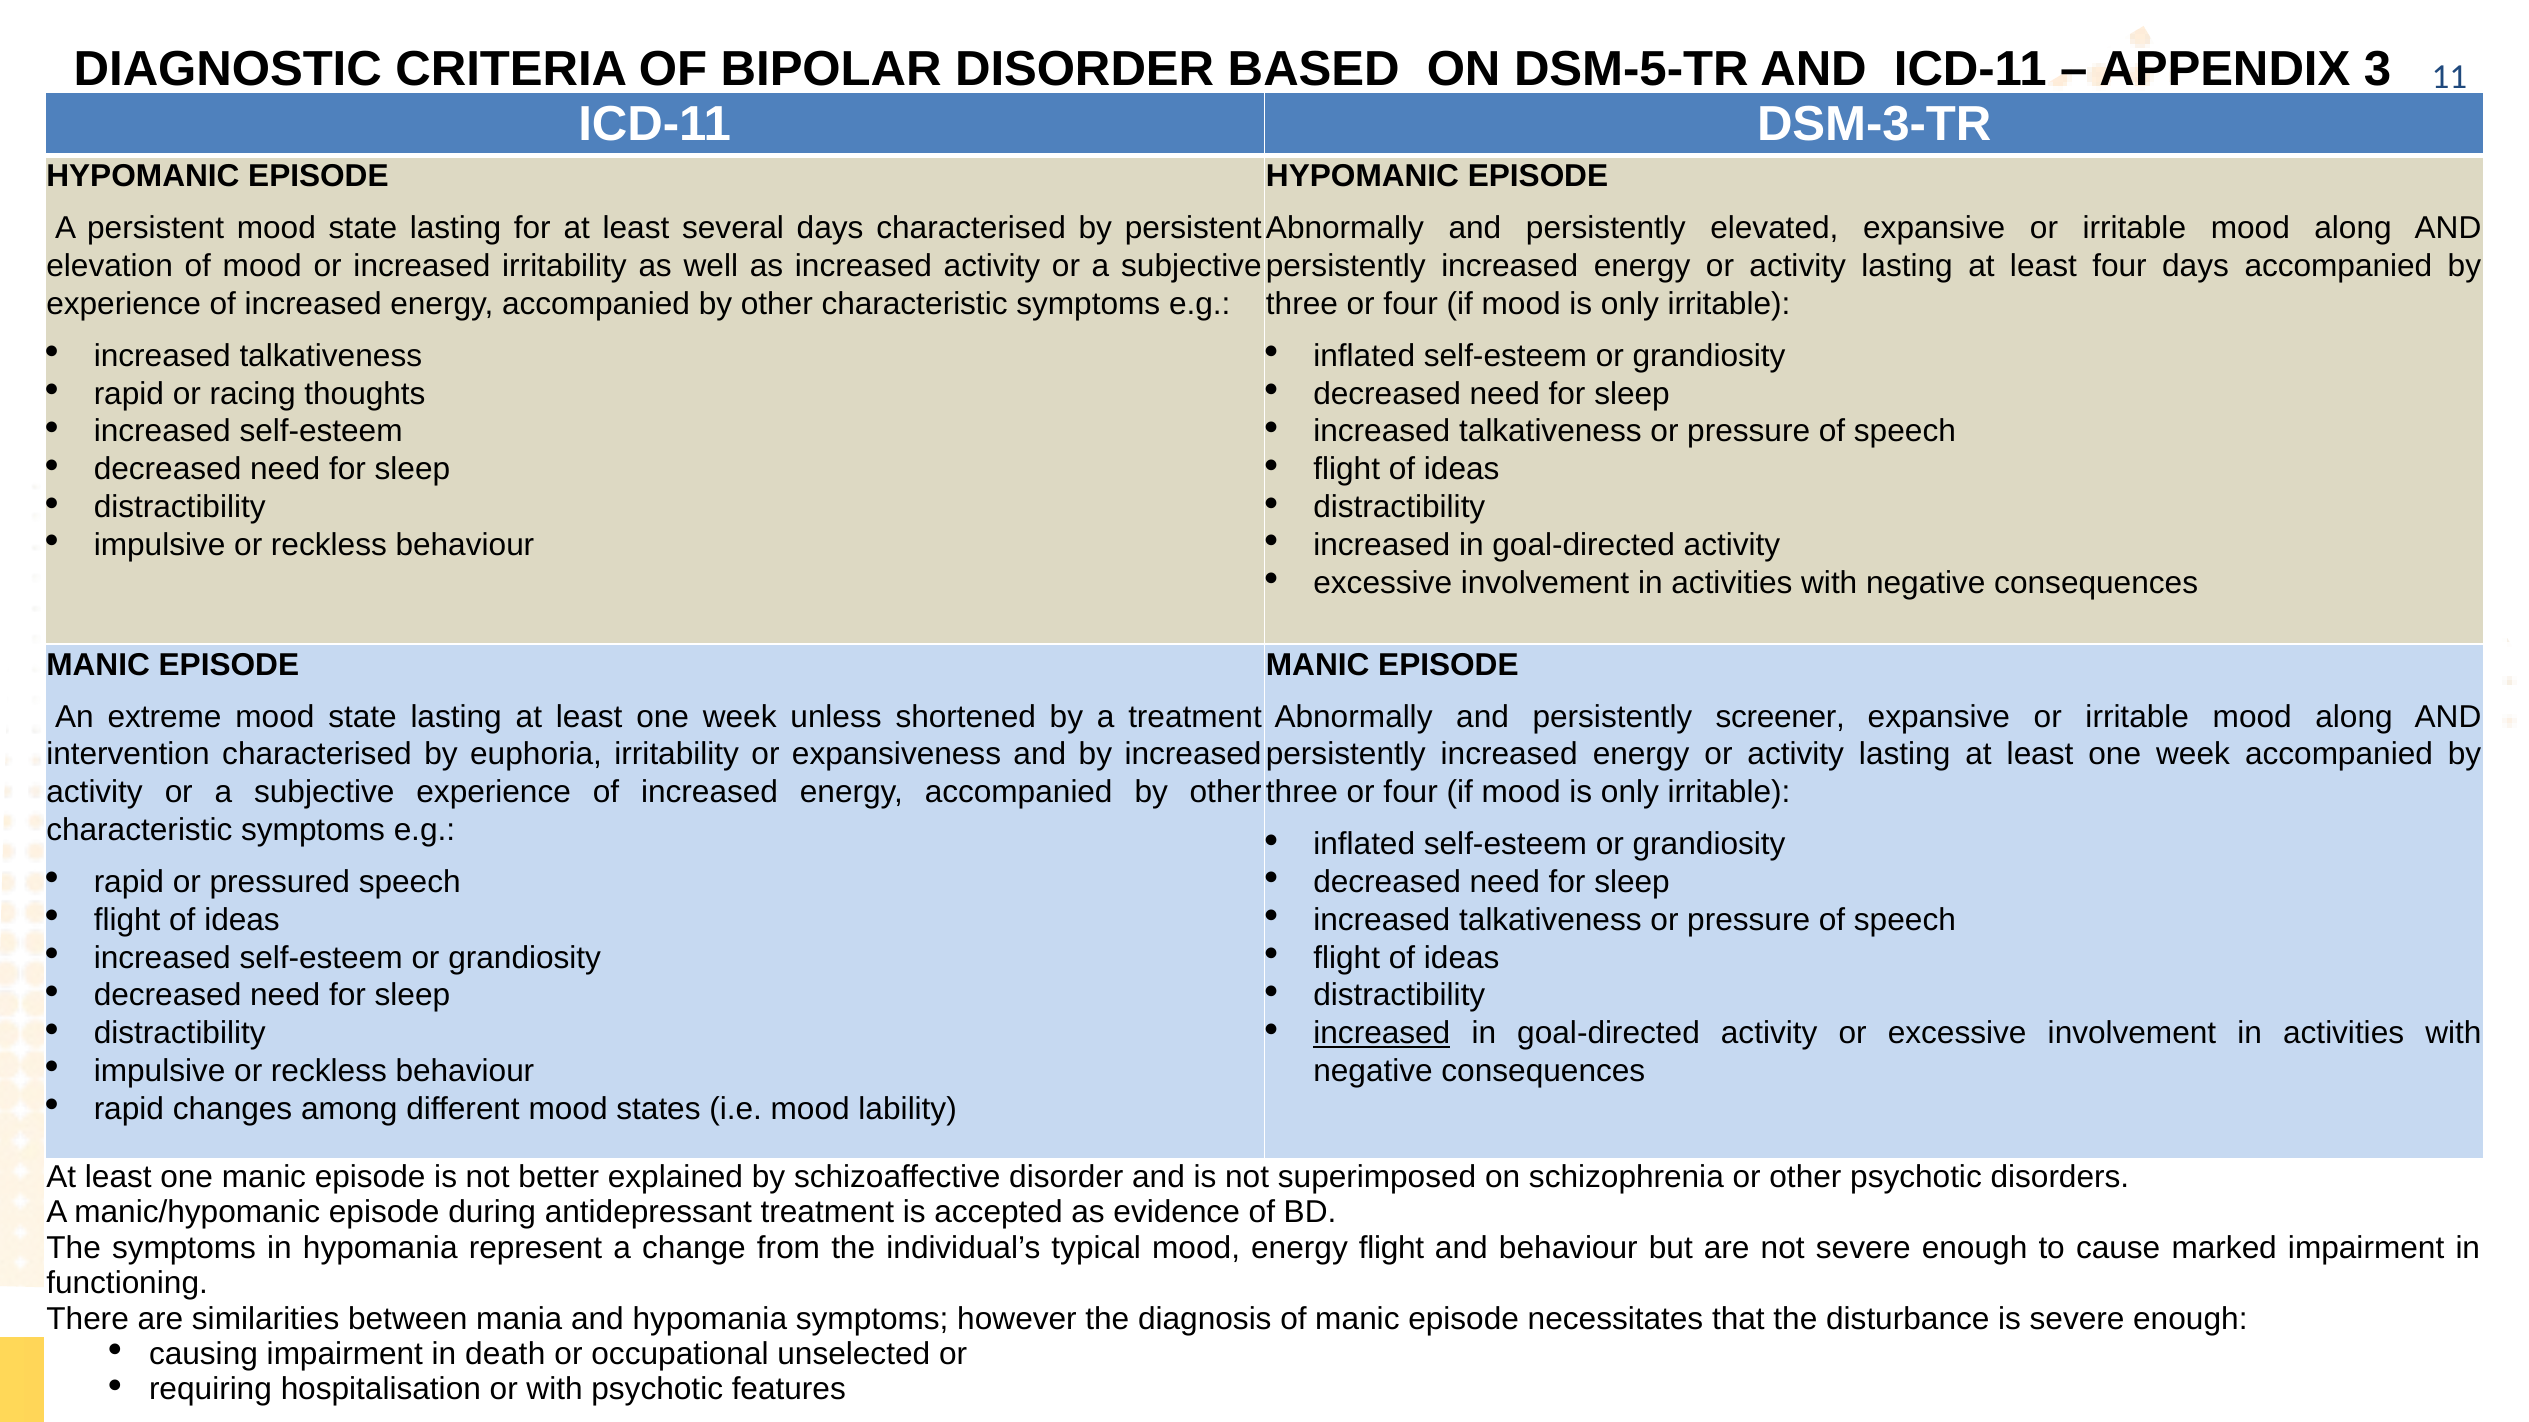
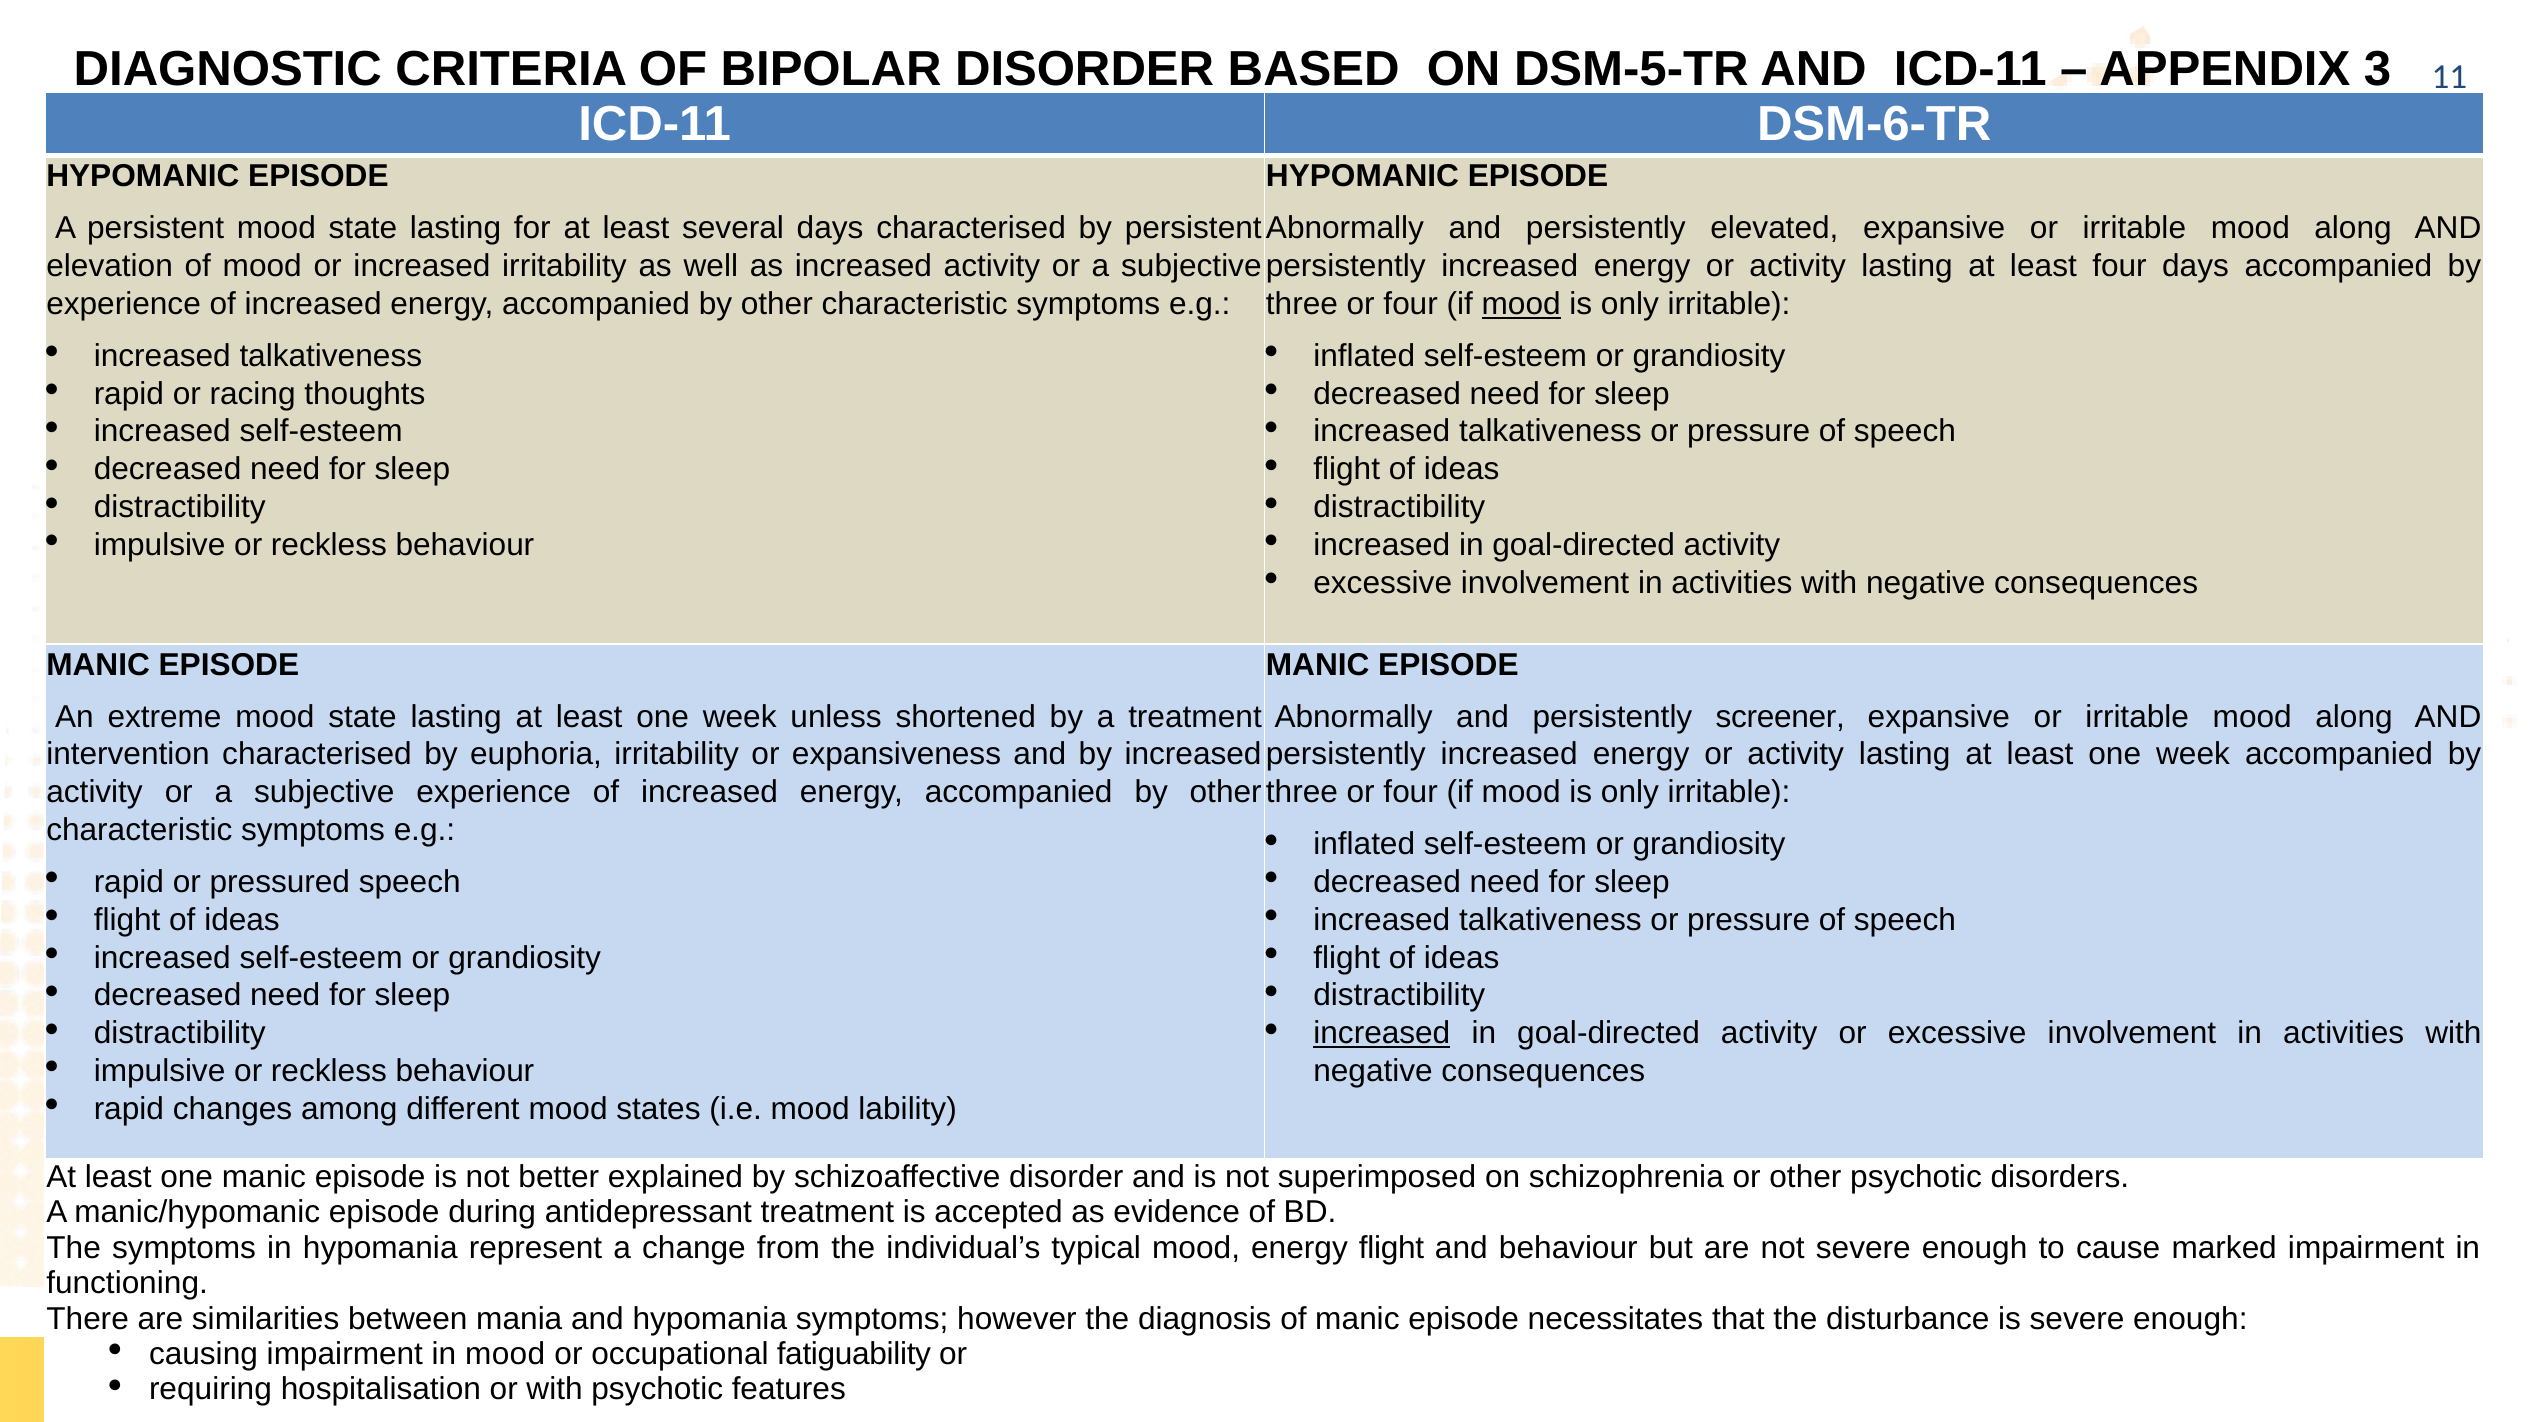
DSM-3-TR: DSM-3-TR -> DSM-6-TR (1874, 125)
mood underline: none -> present (1521, 304)
in death: death -> mood (505, 1355)
unselected: unselected -> fatiguability (854, 1355)
